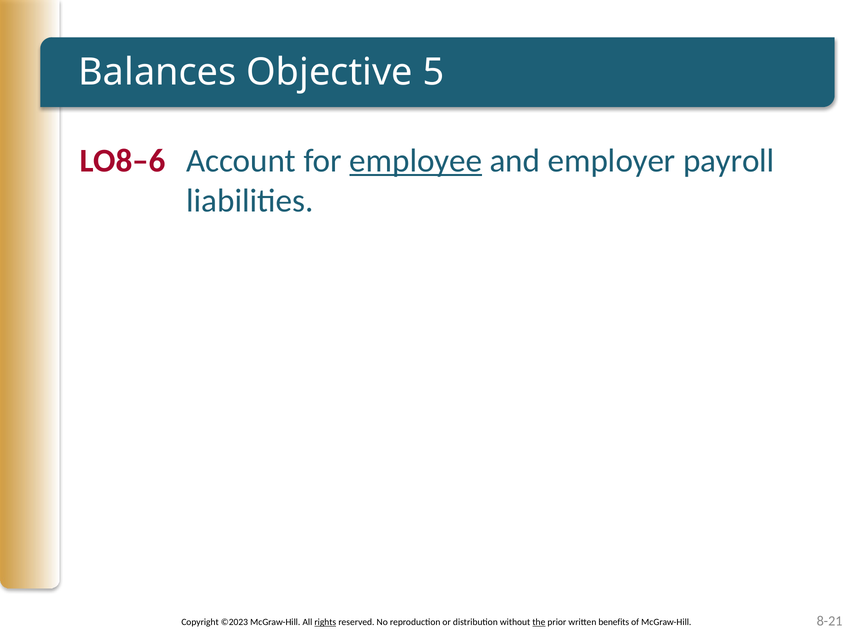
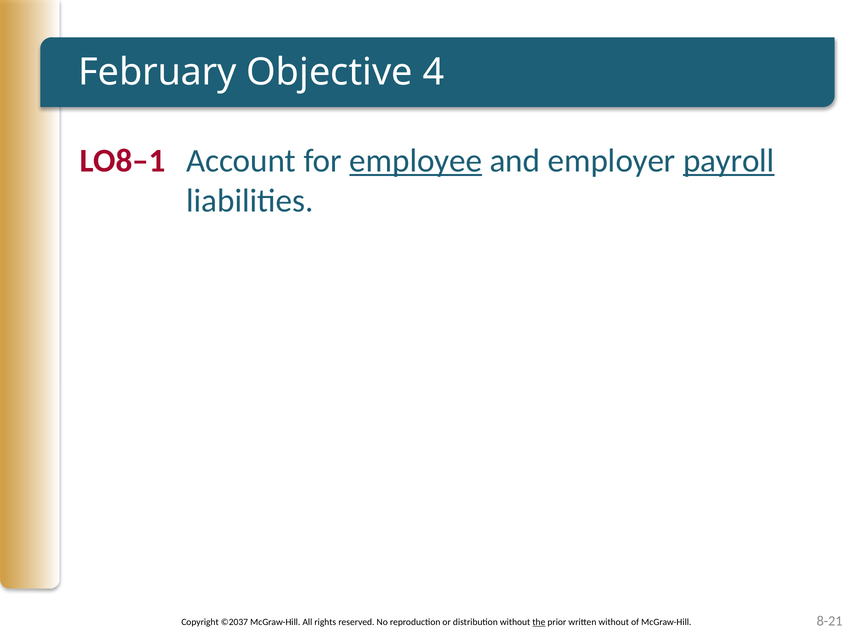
Balances: Balances -> February (158, 72)
5: 5 -> 4 (433, 72)
LO8–6: LO8–6 -> LO8–1 (123, 161)
payroll underline: none -> present (729, 161)
©2023: ©2023 -> ©2037 (234, 623)
rights underline: present -> none (325, 623)
written benefits: benefits -> without (614, 623)
